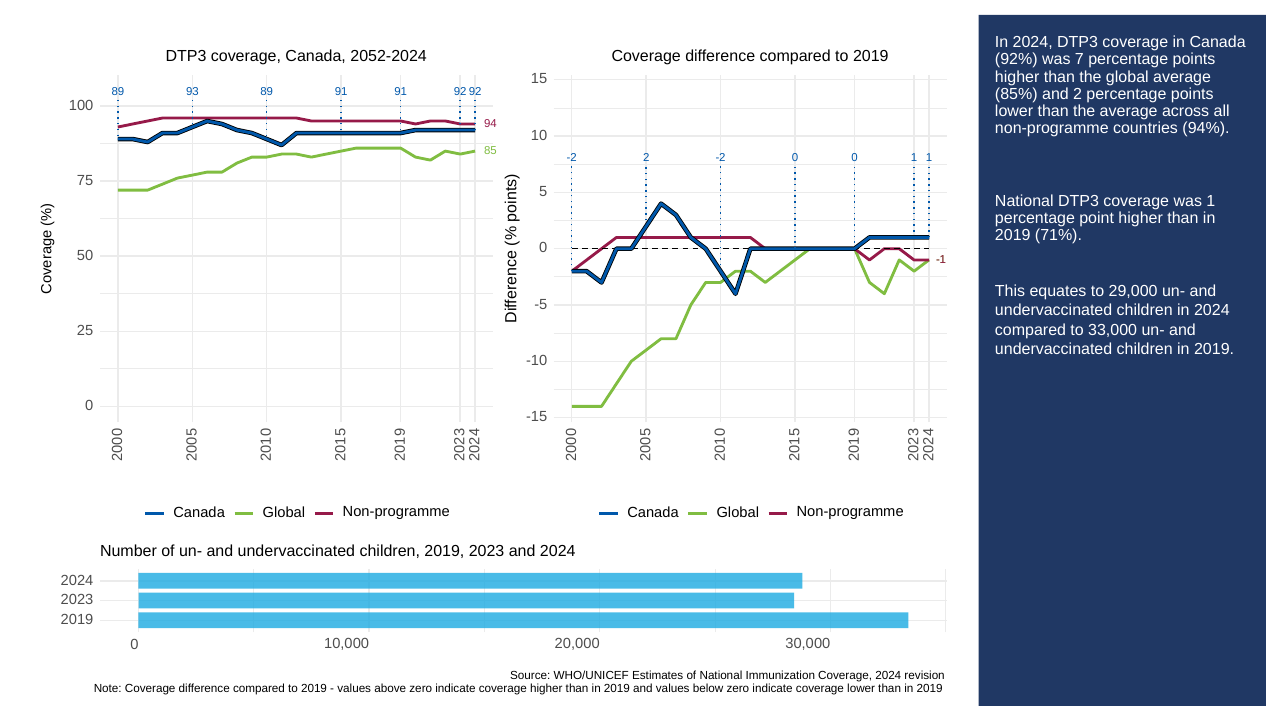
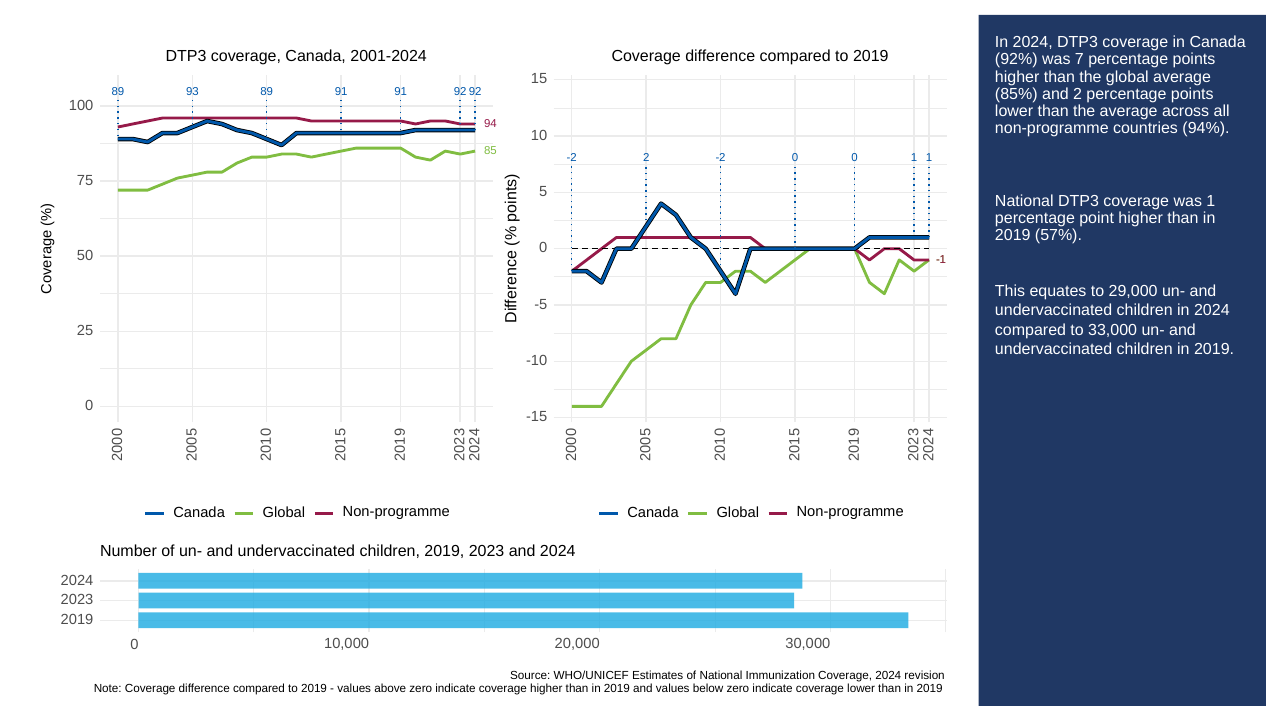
2052-2024: 2052-2024 -> 2001-2024 (389, 57)
71%: 71% -> 57% (1058, 236)
